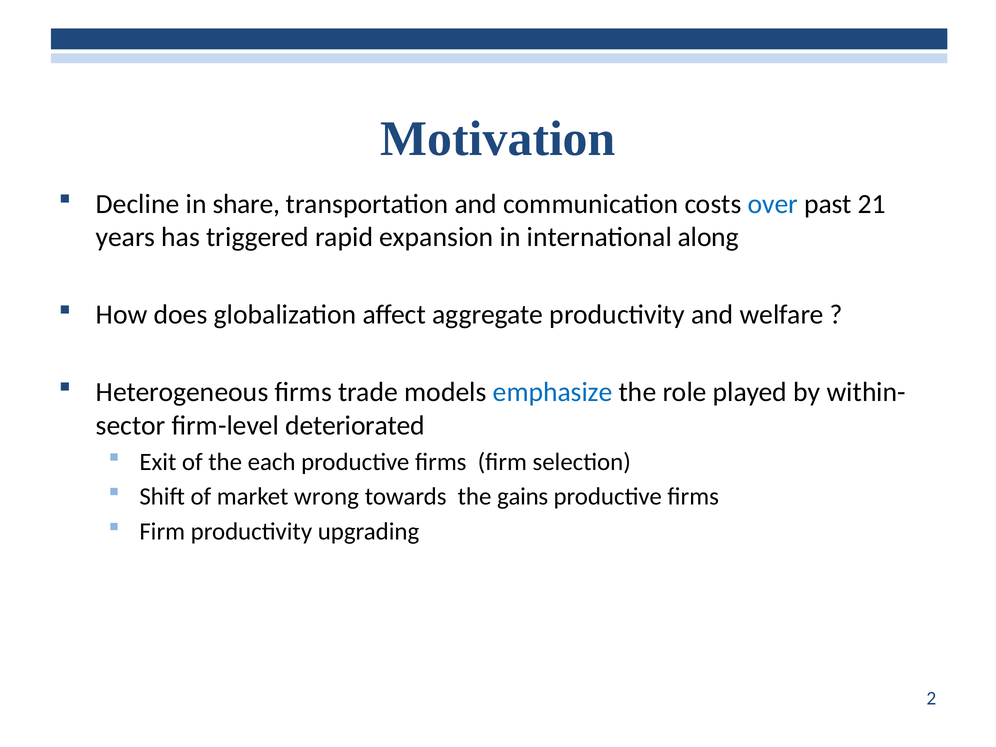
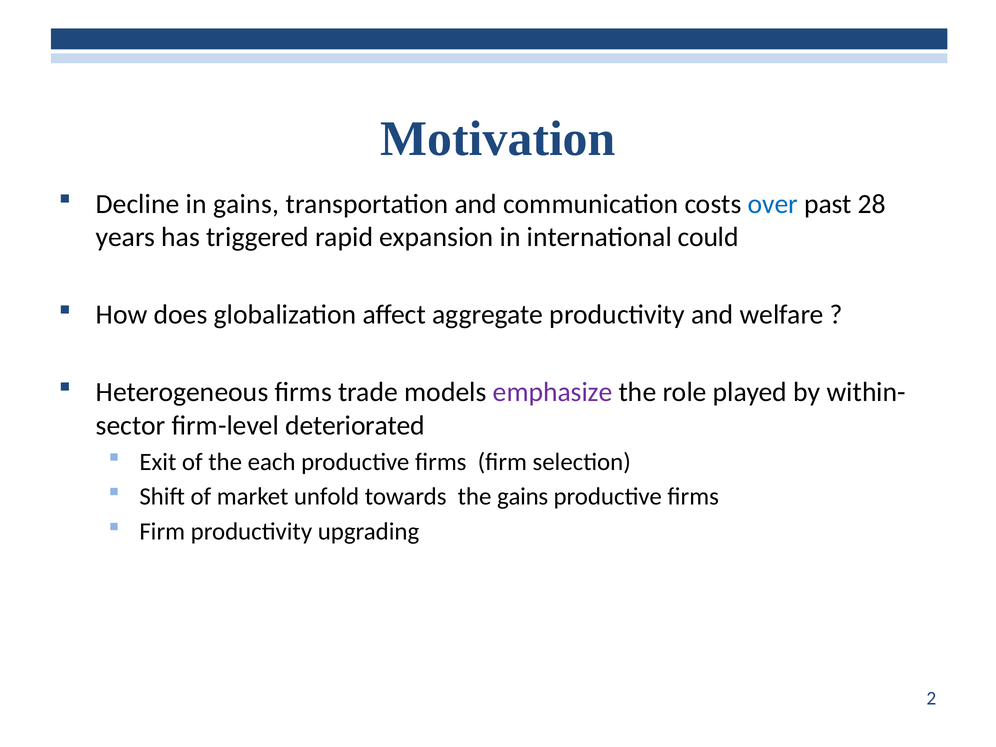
in share: share -> gains (246, 204)
21: 21 -> 28 (872, 204)
along: along -> could (708, 237)
emphasize colour: blue -> purple (553, 392)
wrong: wrong -> unfold (327, 497)
